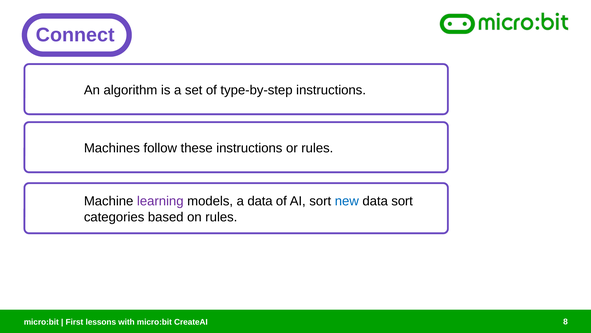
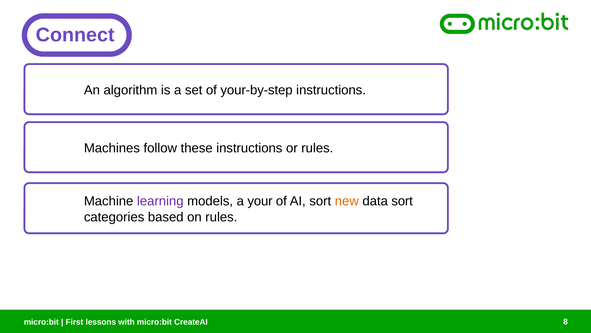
type-by-step: type-by-step -> your-by-step (257, 90)
a data: data -> your (260, 201)
new colour: blue -> orange (347, 201)
